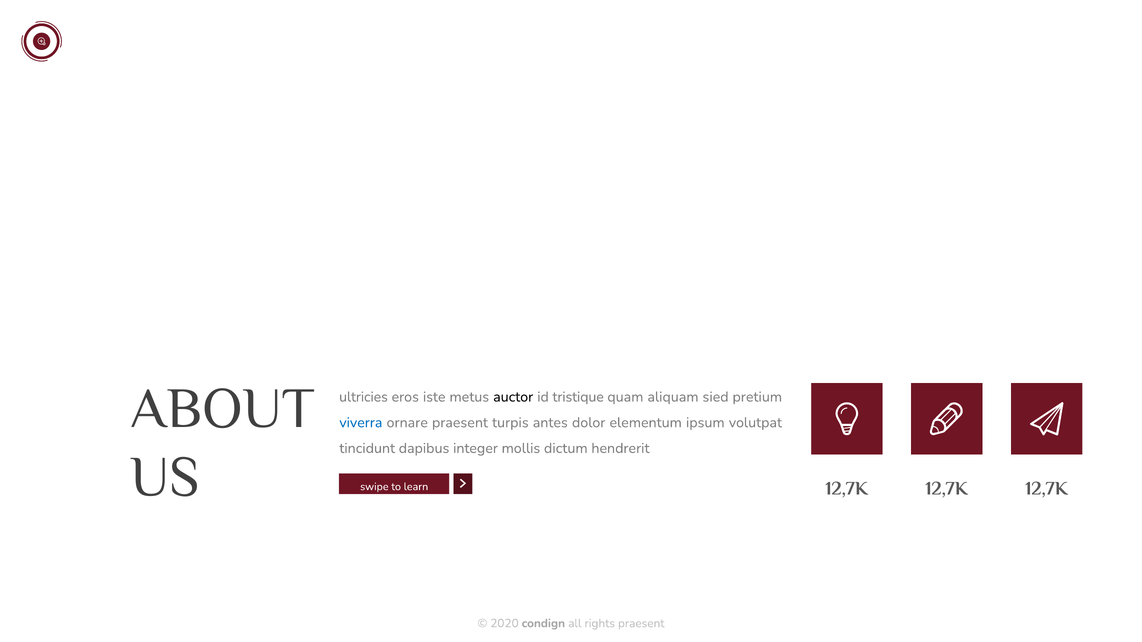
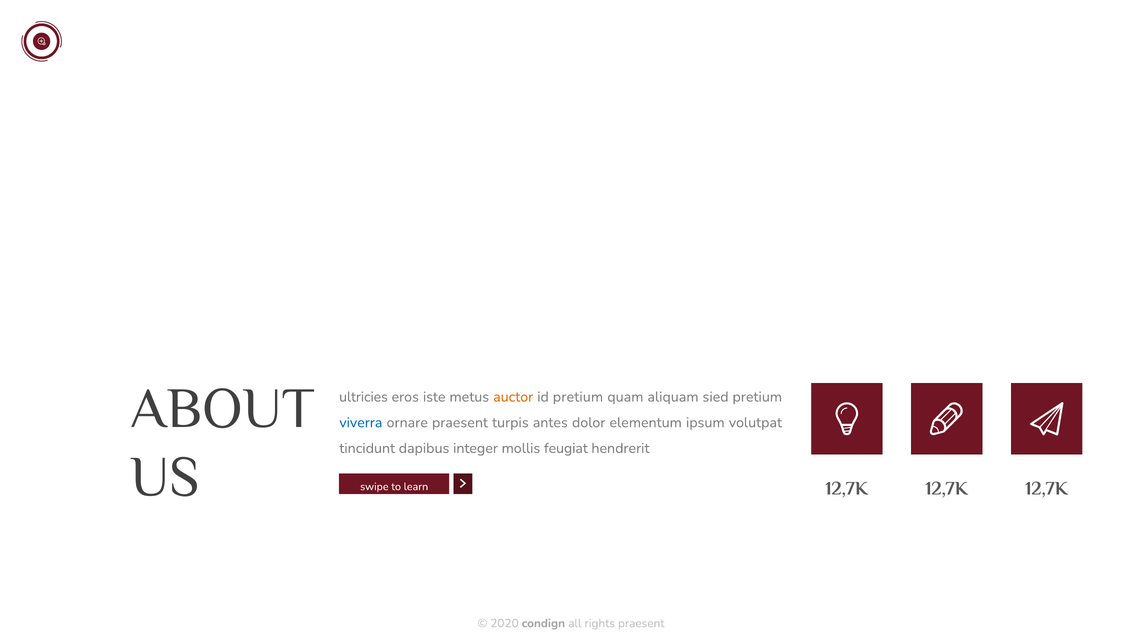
auctor colour: black -> orange (513, 397)
id tristique: tristique -> pretium (578, 397)
dictum: dictum -> feugiat (566, 448)
